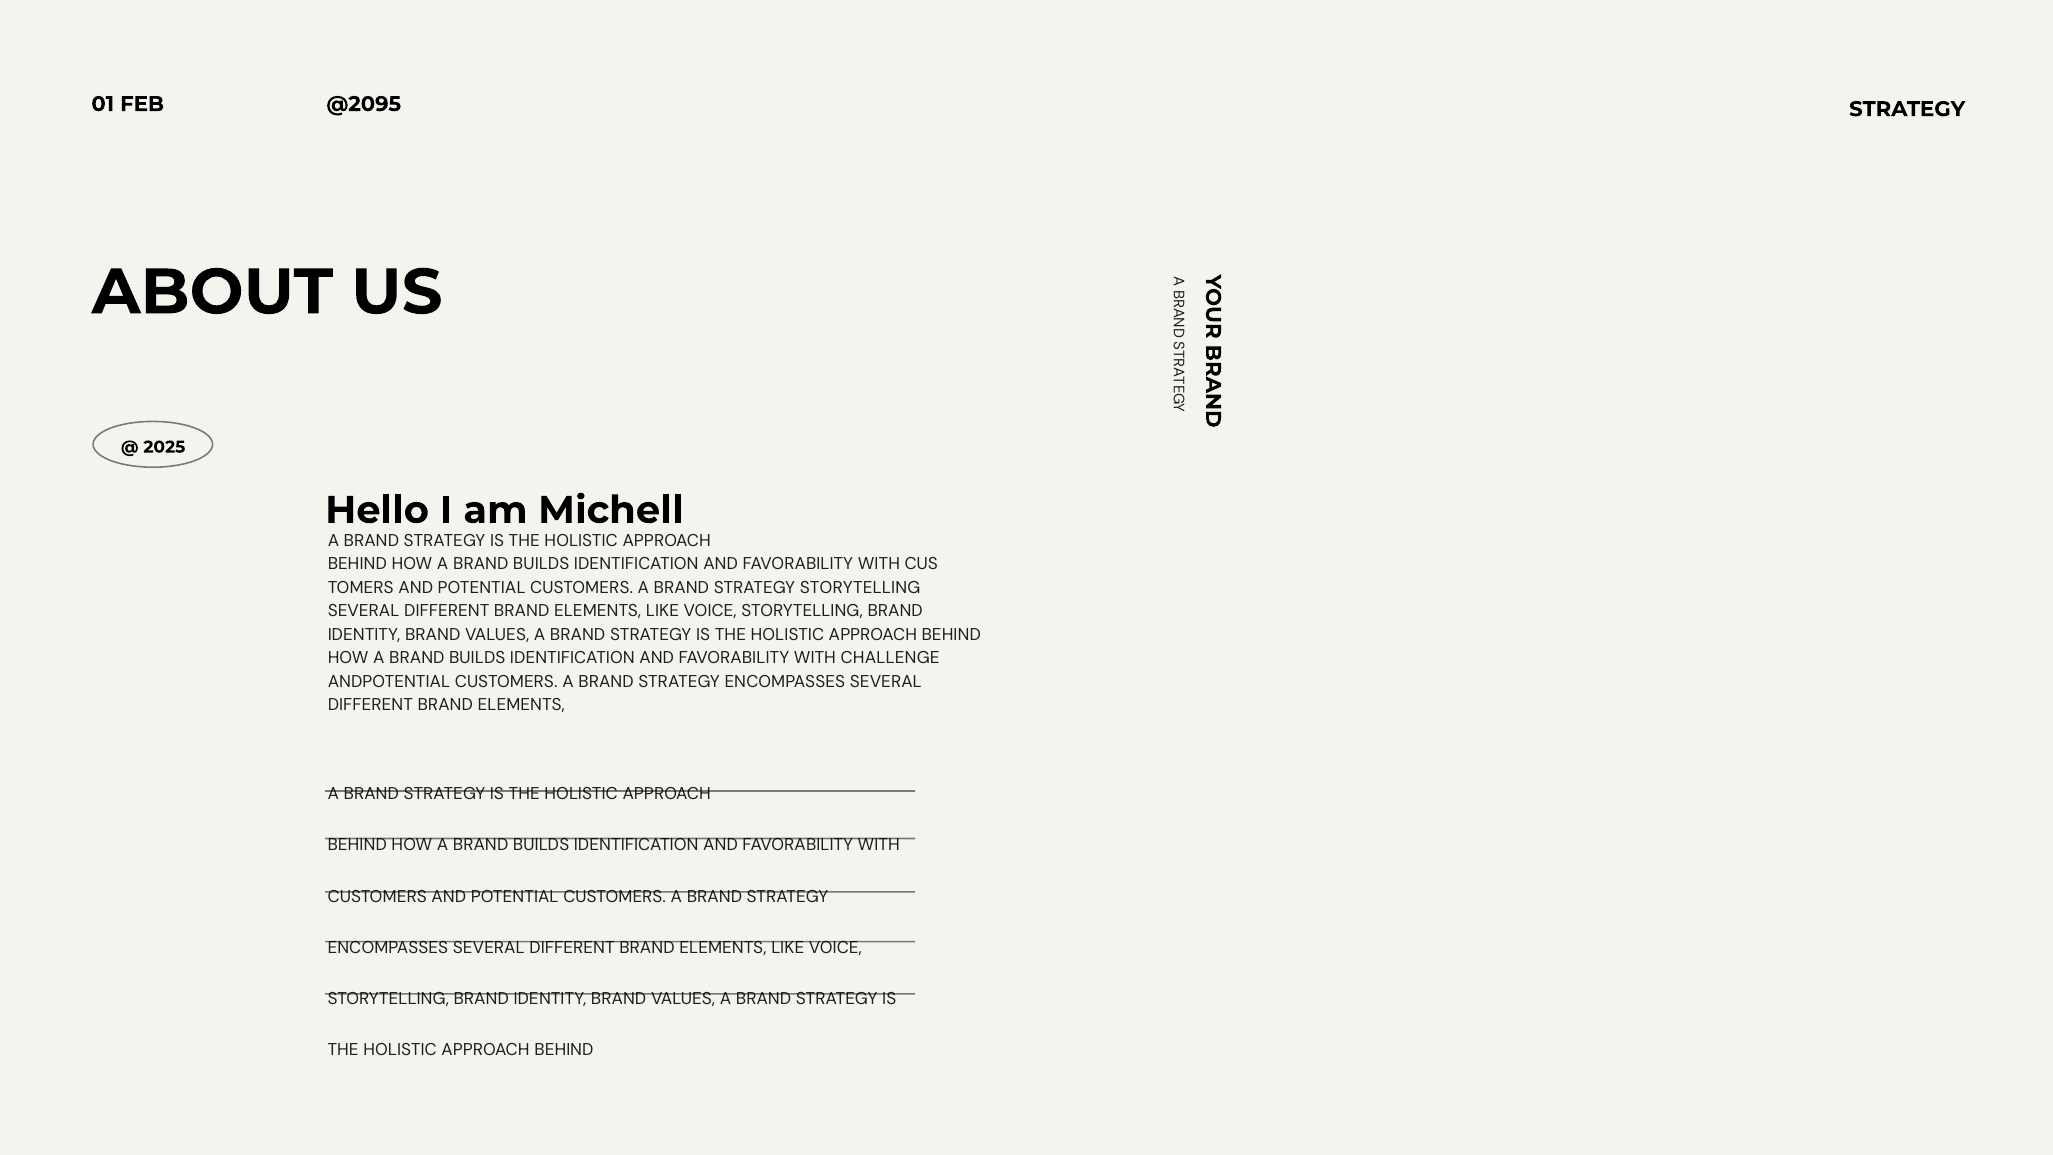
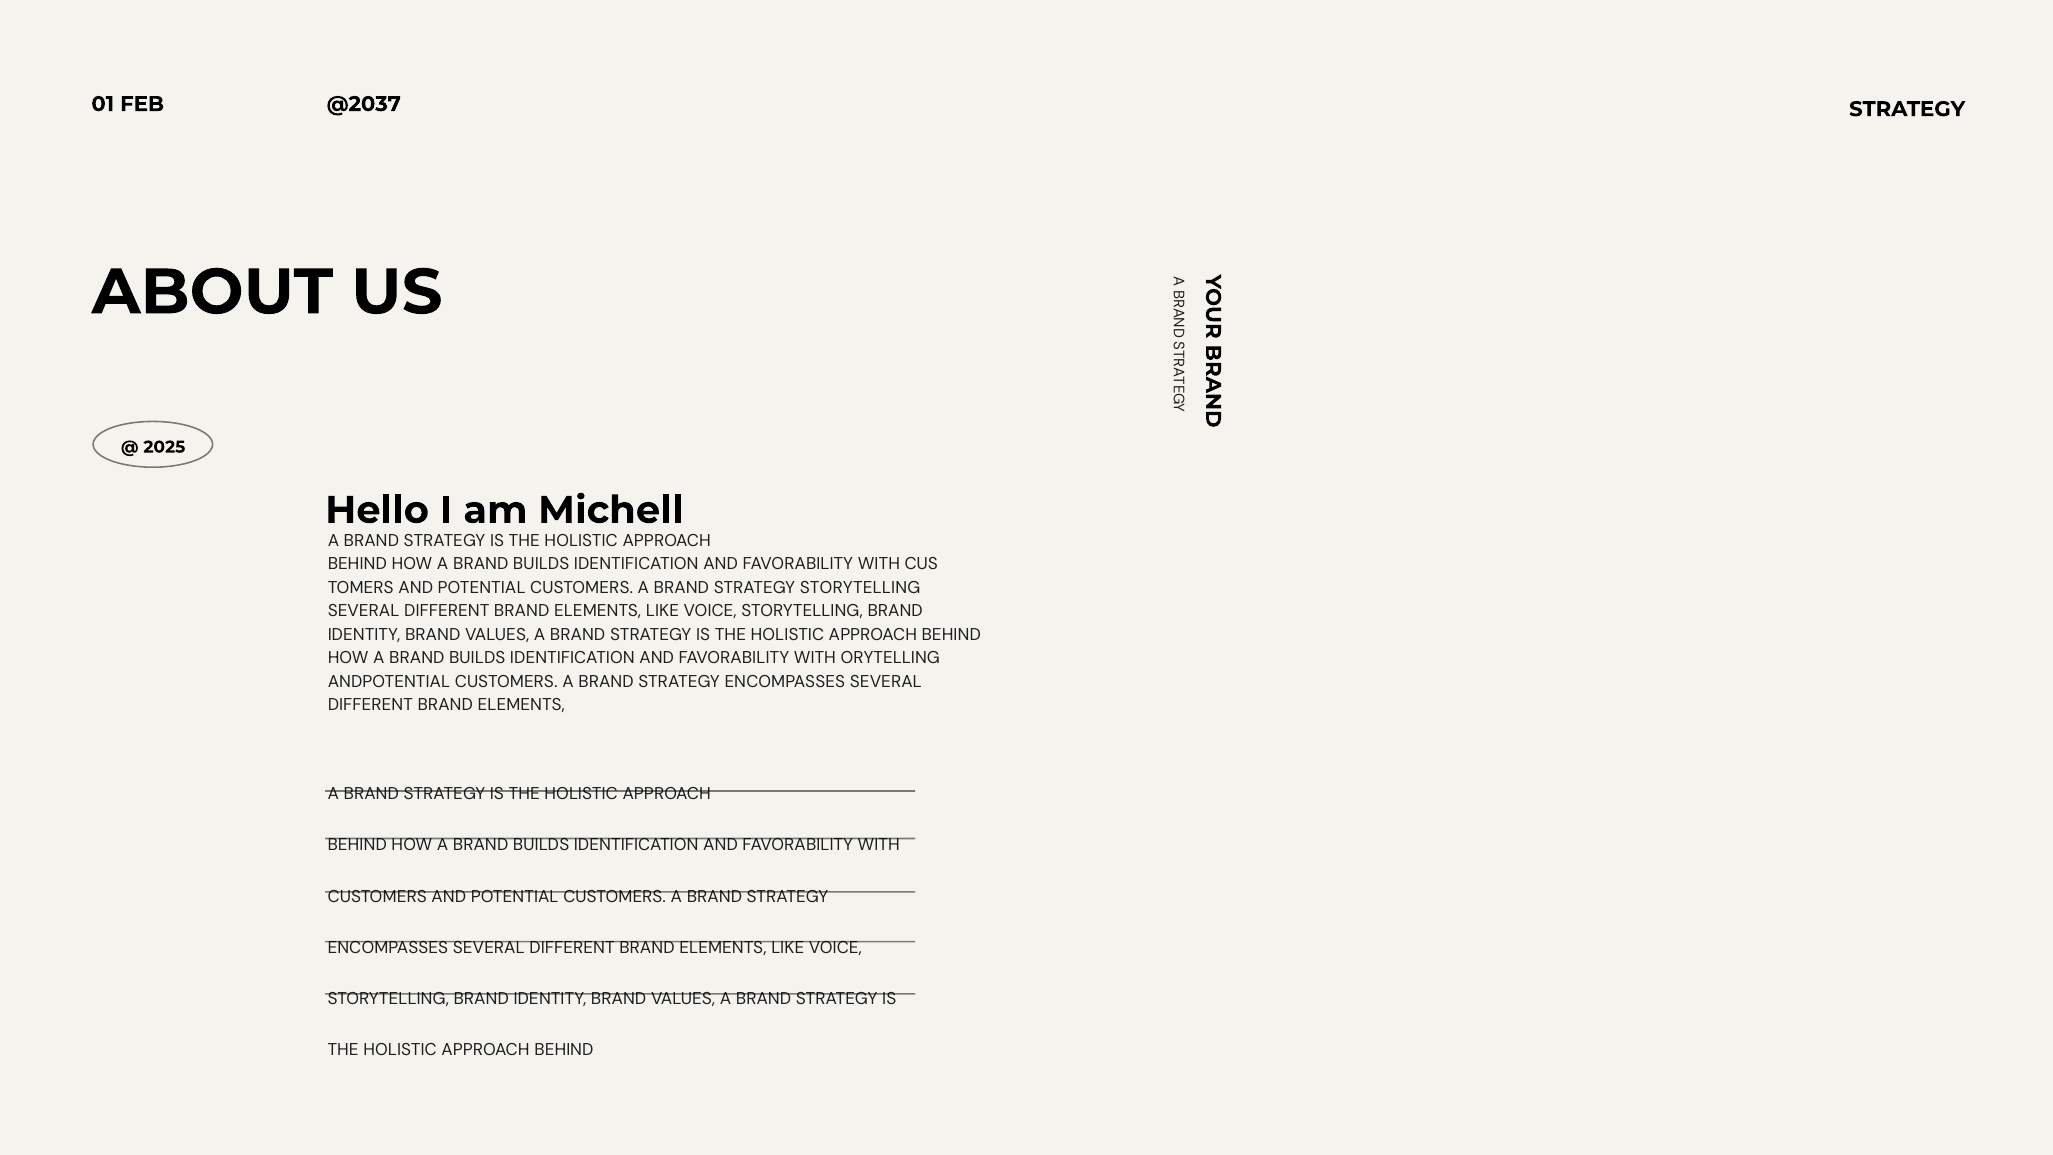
@2095: @2095 -> @2037 (364, 104)
CHALLENGE: CHALLENGE -> ORYTELLING (890, 658)
